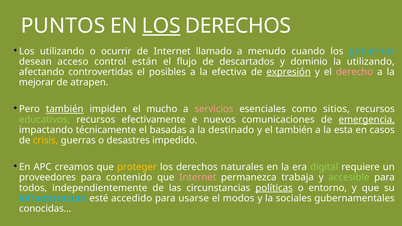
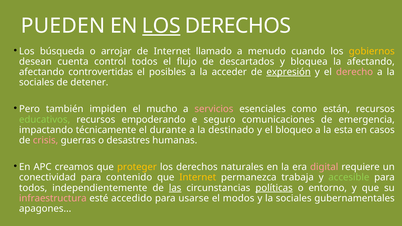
PUNTOS: PUNTOS -> PUEDEN (63, 26)
utilizando: utilizando -> búsqueda (62, 51)
ocurrir: ocurrir -> arrojar (116, 51)
gobiernos colour: light blue -> yellow (372, 51)
acceso: acceso -> cuenta (73, 62)
control están: están -> todos (145, 62)
dominio: dominio -> bloquea (309, 62)
la utilizando: utilizando -> afectando (371, 62)
efectiva: efectiva -> acceder (229, 72)
mejorar: mejorar -> sociales (37, 82)
atrapen: atrapen -> detener (89, 82)
también underline: present -> none (65, 109)
sitios: sitios -> están (337, 109)
efectivamente: efectivamente -> empoderando (154, 120)
nuevos: nuevos -> seguro (220, 120)
emergencia underline: present -> none (367, 120)
basadas: basadas -> durante (168, 130)
el también: también -> bloqueo (294, 130)
crisis colour: yellow -> pink (46, 140)
impedido: impedido -> humanas (175, 140)
digital colour: light green -> pink (324, 167)
proveedores: proveedores -> conectividad (47, 178)
Internet colour: pink -> yellow (198, 178)
las underline: none -> present (175, 188)
infraestructura colour: light blue -> pink (53, 198)
conocidas: conocidas -> apagones (45, 209)
